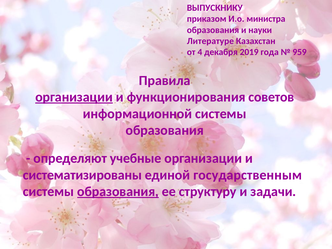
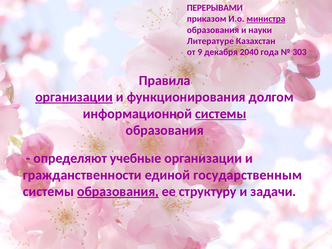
ВЫПУСКНИКУ: ВЫПУСКНИКУ -> ПЕРЕРЫВАМИ (215, 8)
министра underline: none -> present (266, 19)
4: 4 -> 9 (200, 52)
2019: 2019 -> 2040 (249, 52)
959: 959 -> 303 (300, 52)
советов: советов -> долгом (271, 97)
системы underline: none -> present (221, 114)
систематизированы: систематизированы -> гражданственности (82, 175)
